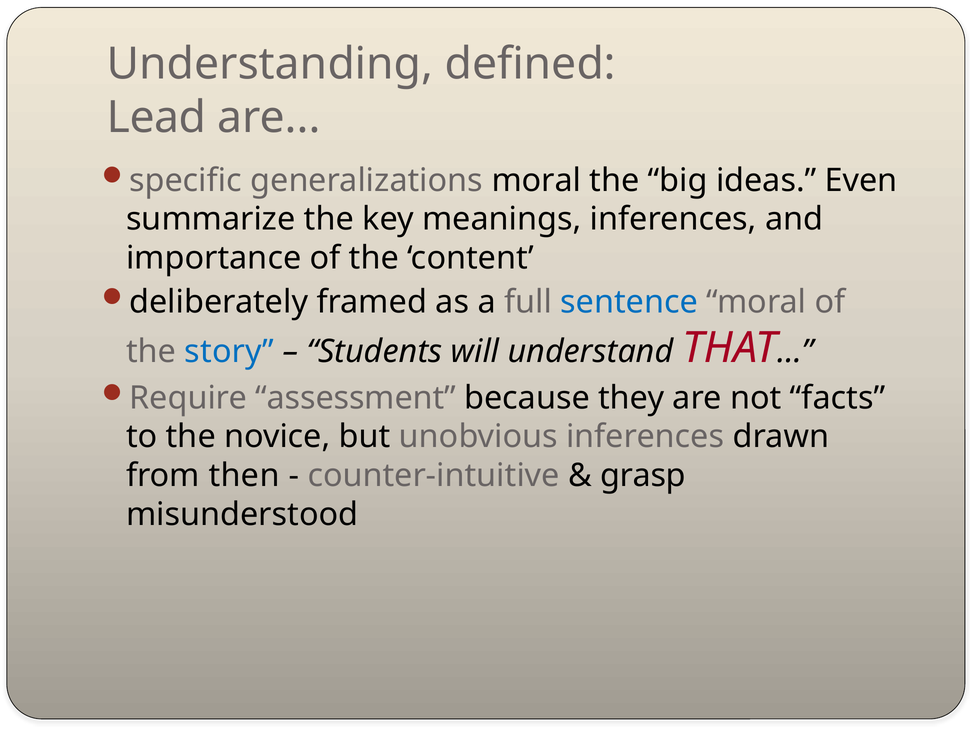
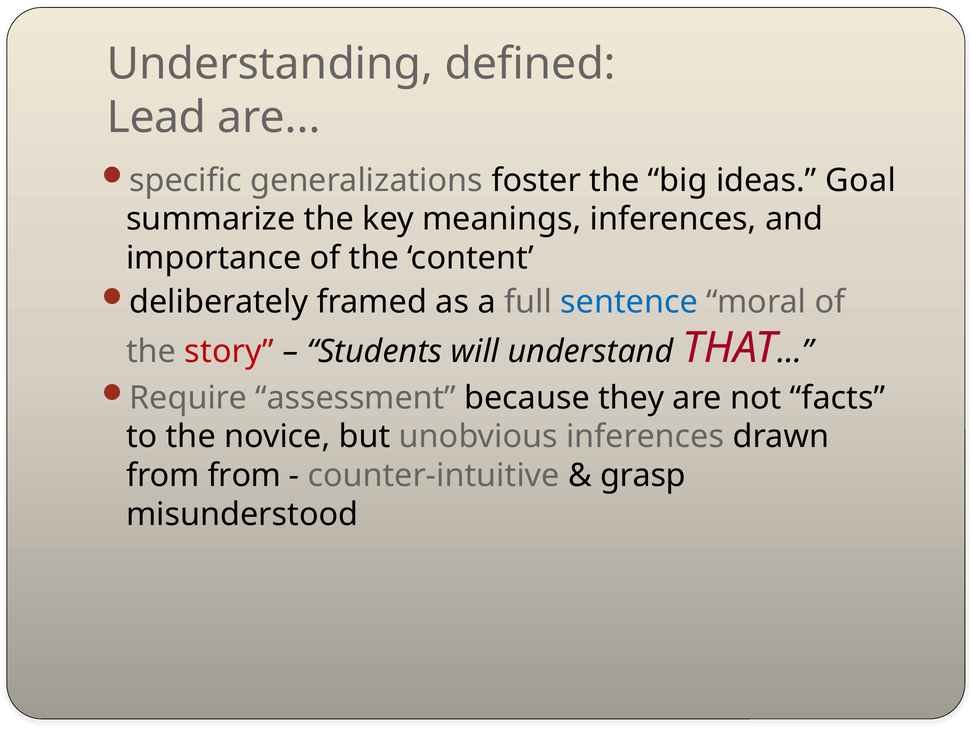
generalizations moral: moral -> foster (536, 180)
Even: Even -> Goal (861, 180)
story colour: blue -> red (229, 352)
from then: then -> from (244, 476)
